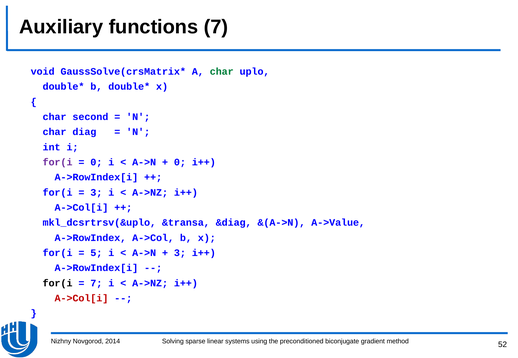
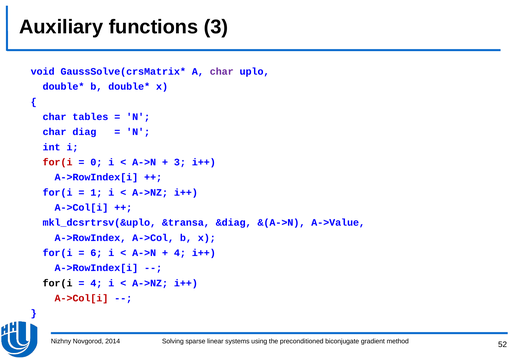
functions 7: 7 -> 3 (216, 27)
char colour: green -> purple (222, 72)
second: second -> tables (90, 117)
for(i colour: purple -> red (58, 162)
0: 0 -> 3 (180, 162)
3: 3 -> 1 (96, 193)
5: 5 -> 6 (96, 253)
3: 3 -> 4 (180, 253)
7: 7 -> 4 (96, 284)
